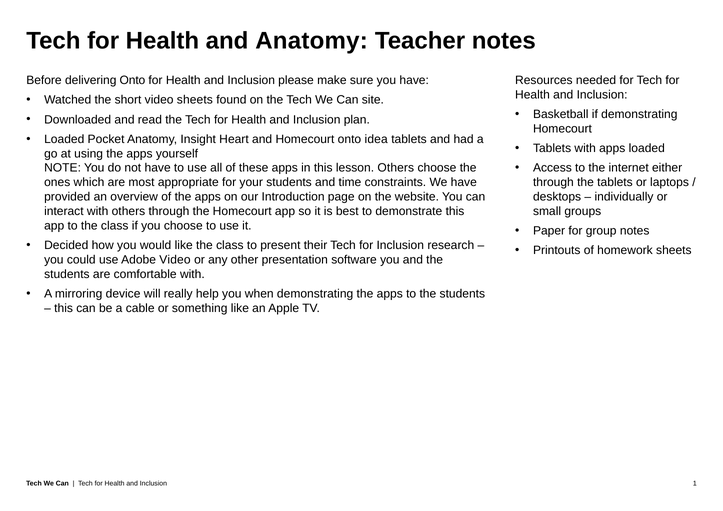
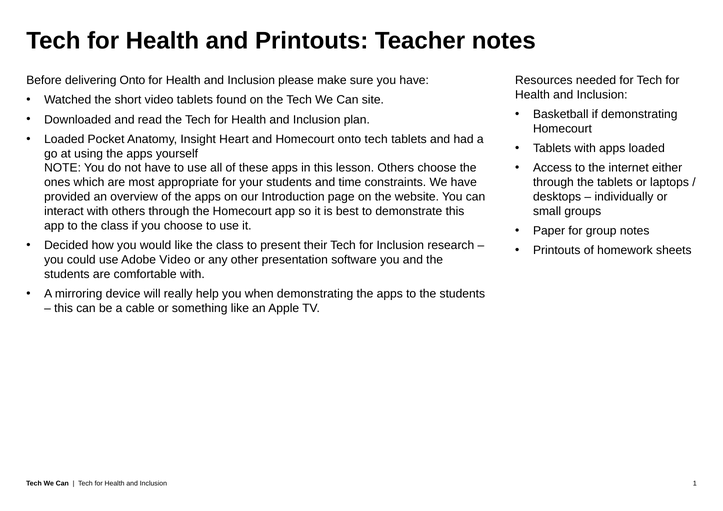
and Anatomy: Anatomy -> Printouts (312, 41)
video sheets: sheets -> tablets (195, 100)
onto idea: idea -> tech (376, 139)
